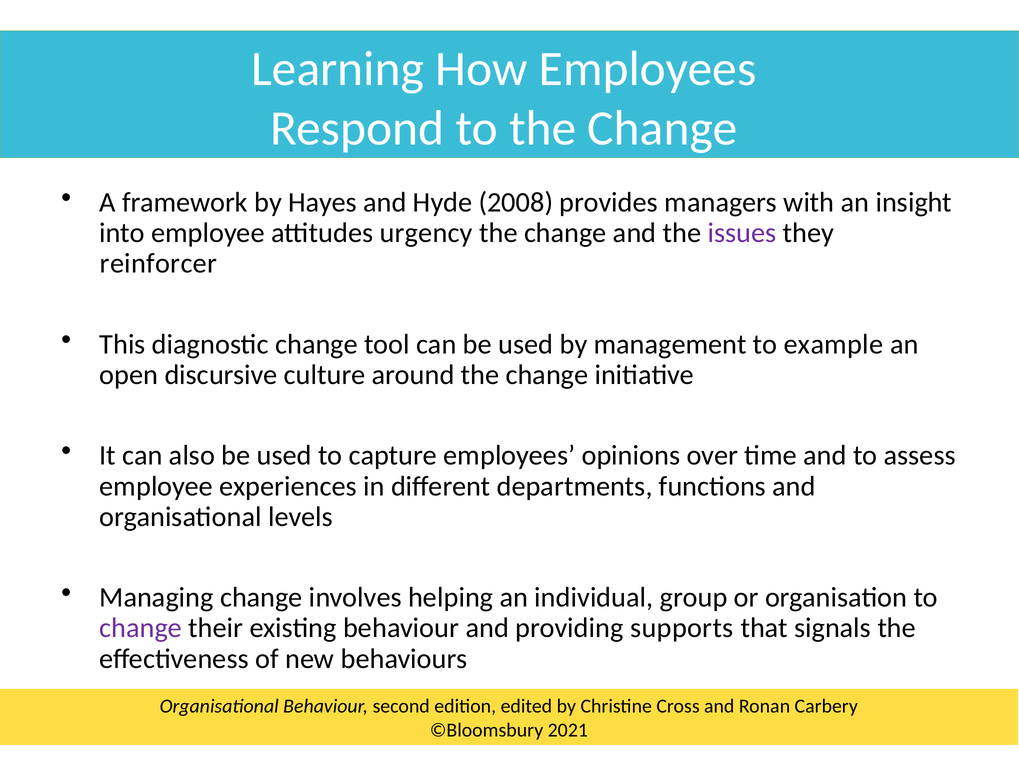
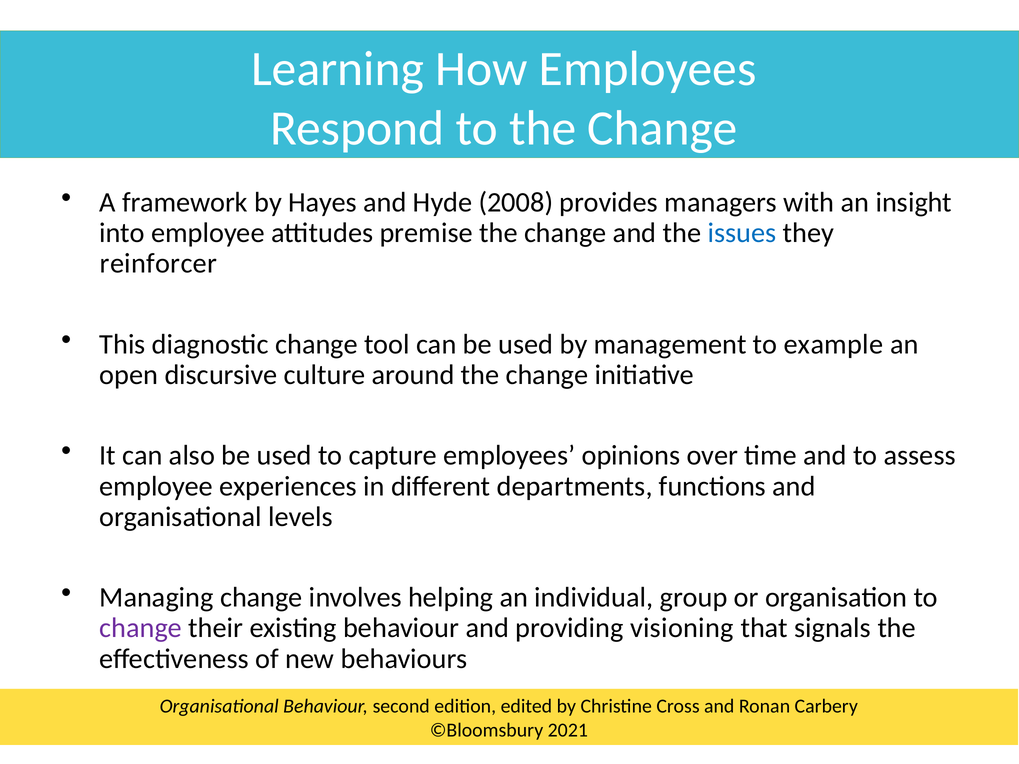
urgency: urgency -> premise (426, 233)
issues colour: purple -> blue (742, 233)
supports: supports -> visioning (682, 628)
